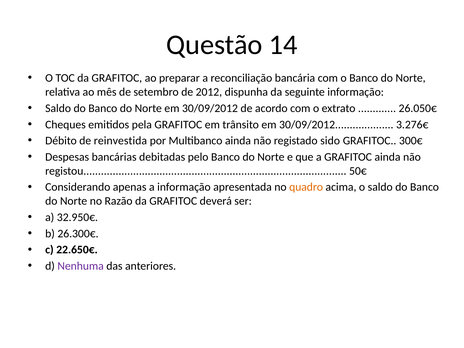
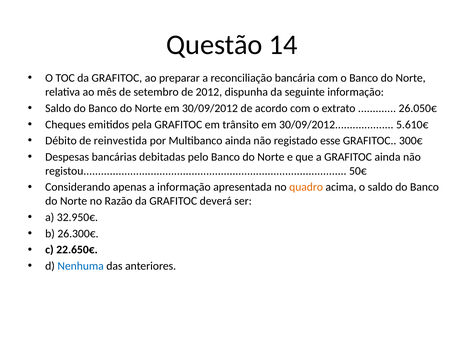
3.276€: 3.276€ -> 5.610€ (412, 125)
sido: sido -> esse (330, 141)
Nenhuma colour: purple -> blue (81, 266)
